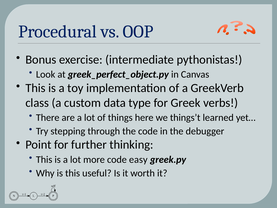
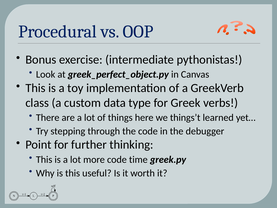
easy: easy -> time (138, 159)
